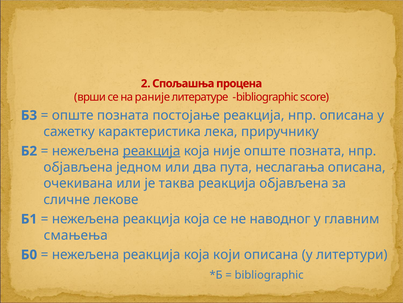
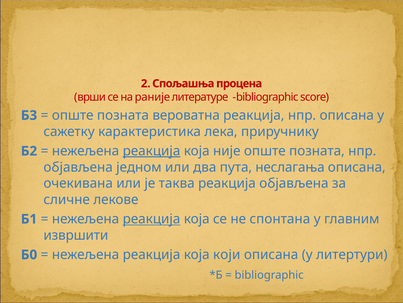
постојање: постојање -> вероватна (186, 115)
реакција underline: none -> present (152, 219)
наводног: наводног -> спонтана (280, 219)
смањења: смањења -> извршити (76, 235)
